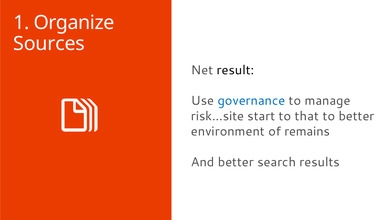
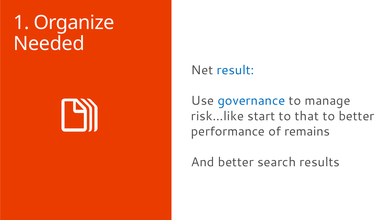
Sources: Sources -> Needed (49, 44)
result colour: black -> blue (235, 70)
risk…site: risk…site -> risk…like (217, 116)
environment: environment -> performance (228, 132)
